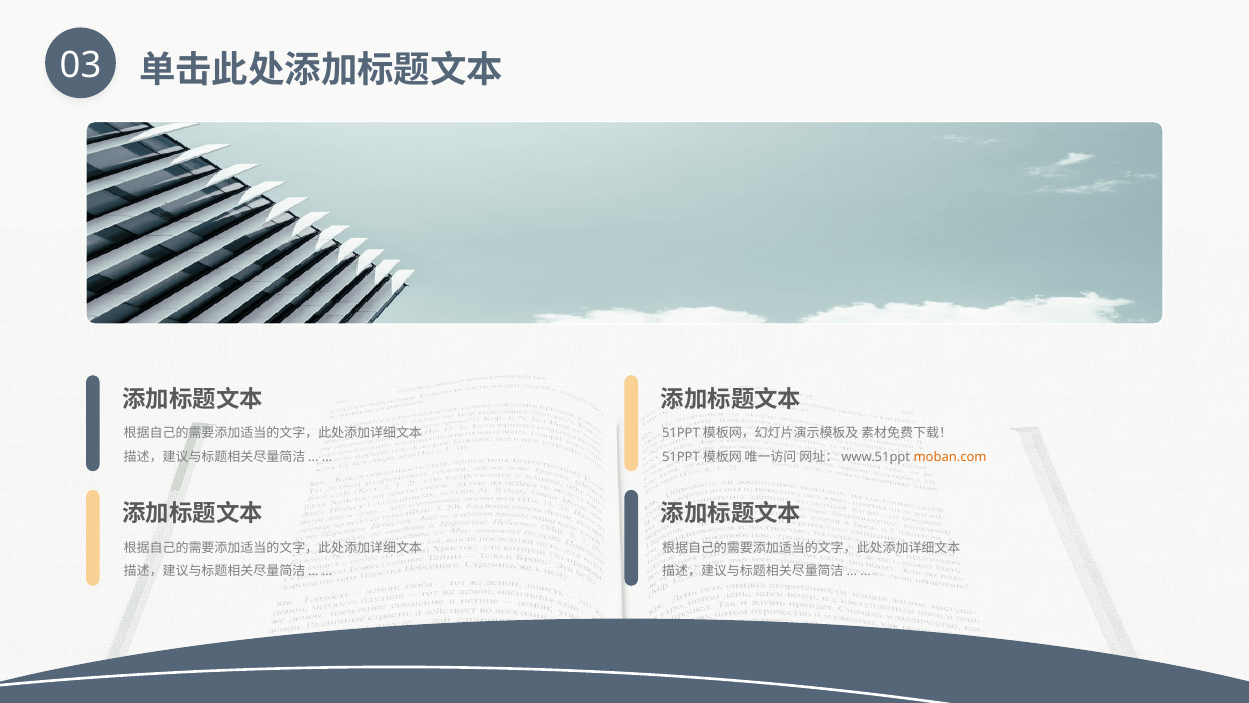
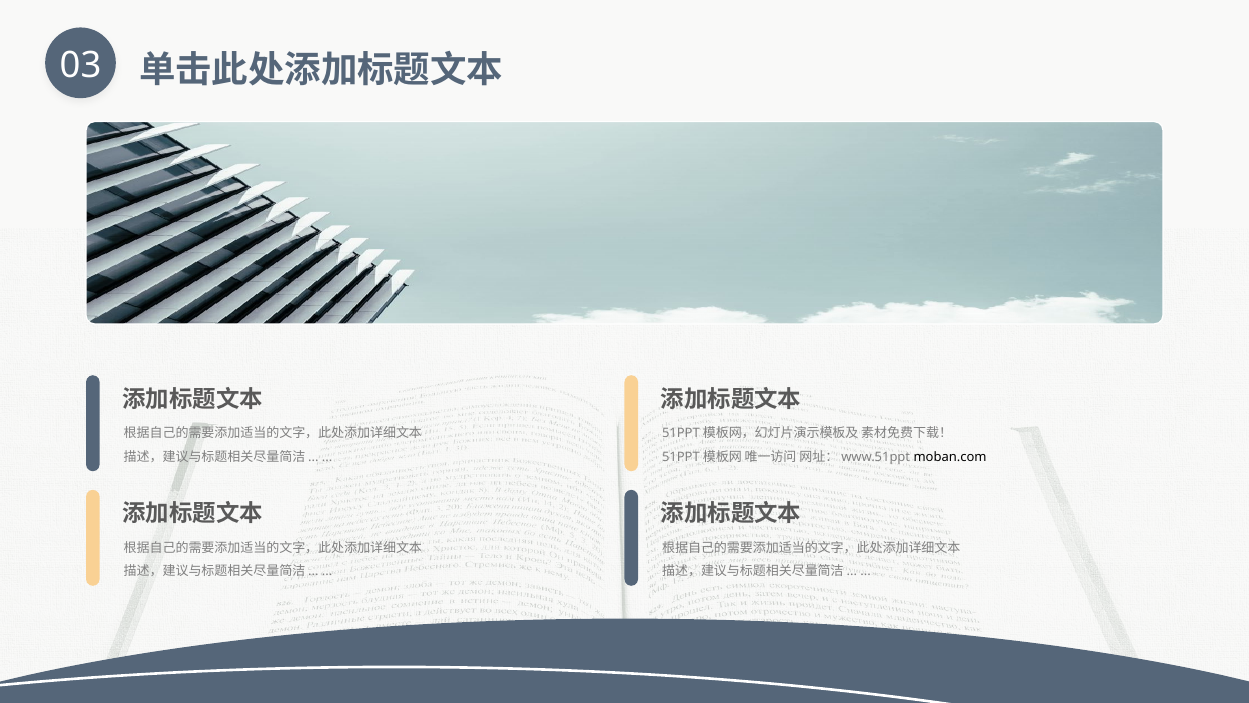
moban.com colour: orange -> black (950, 457)
